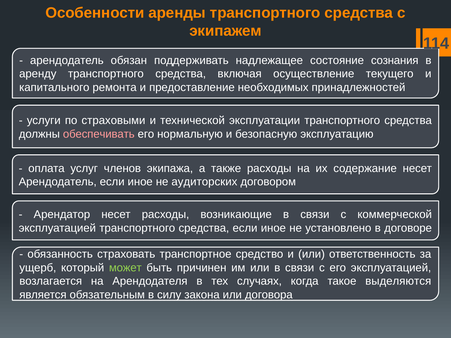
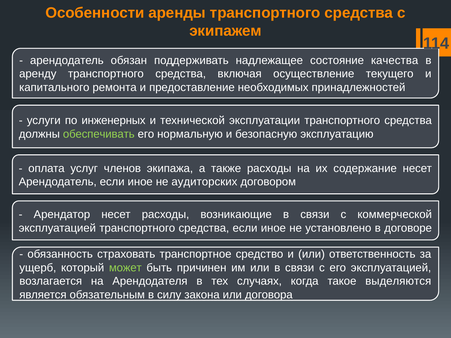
сознания: сознания -> качества (395, 60)
страховыми: страховыми -> инженерных (114, 121)
обеспечивать colour: pink -> light green (99, 134)
